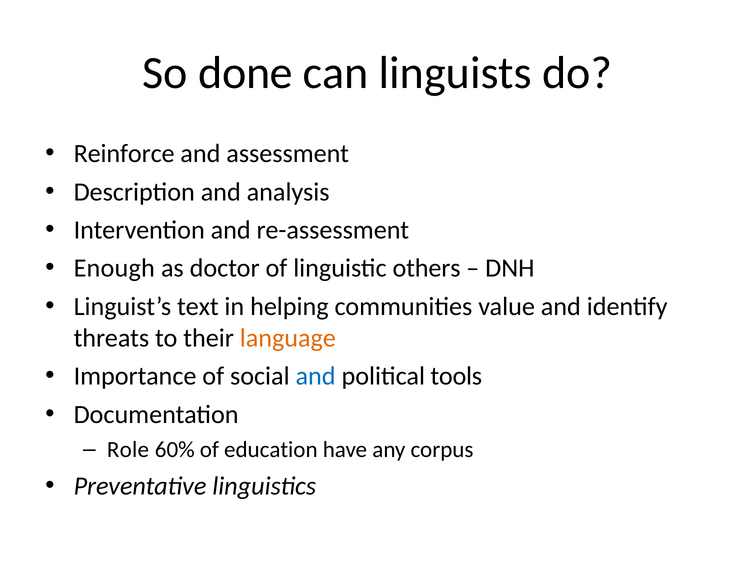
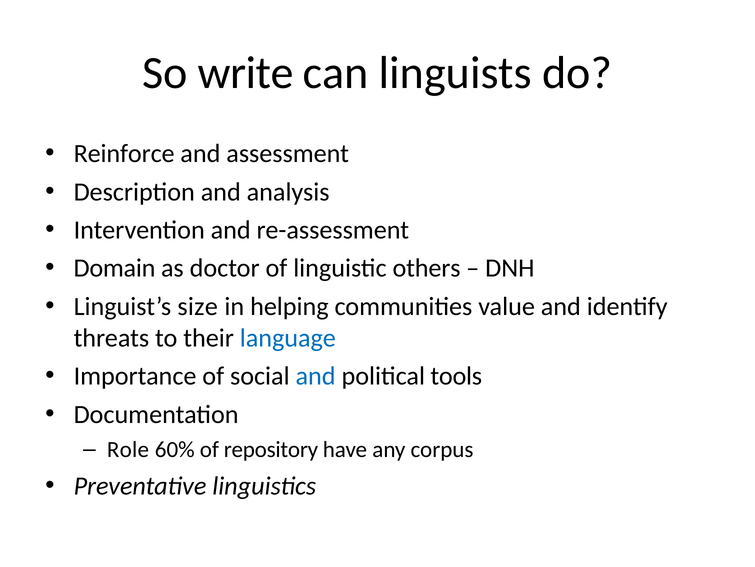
done: done -> write (246, 73)
Enough: Enough -> Domain (114, 268)
text: text -> size (198, 306)
language colour: orange -> blue (288, 338)
education: education -> repository (271, 449)
